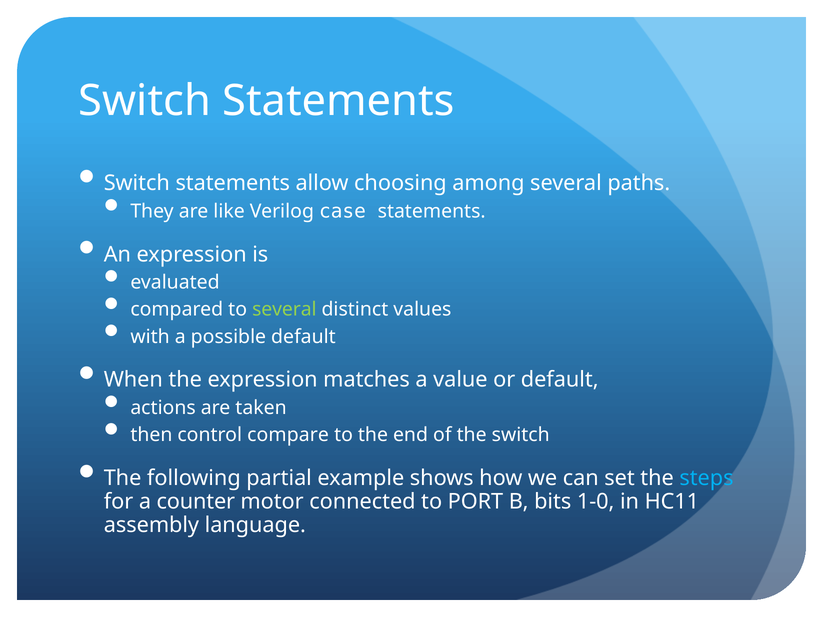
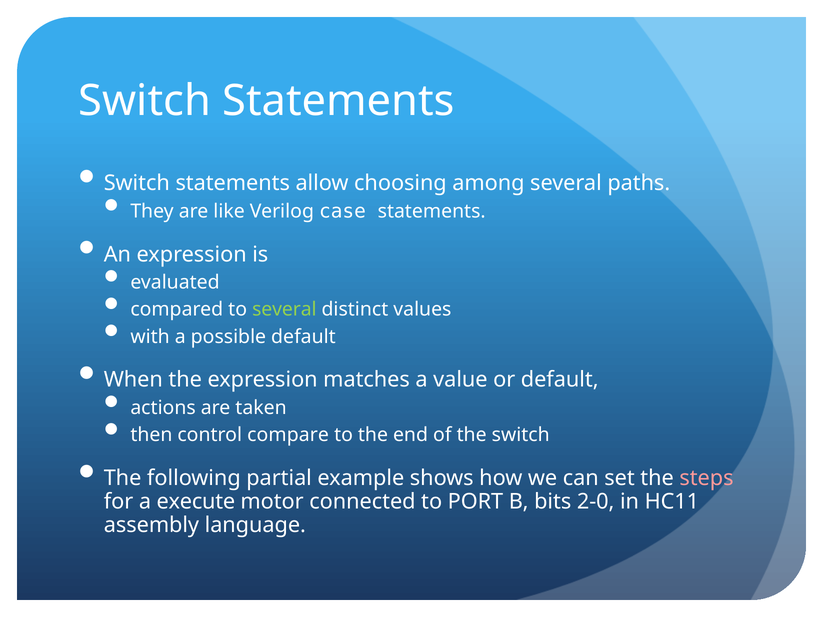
steps colour: light blue -> pink (706, 478)
counter: counter -> execute (196, 502)
1-0: 1-0 -> 2-0 (596, 502)
